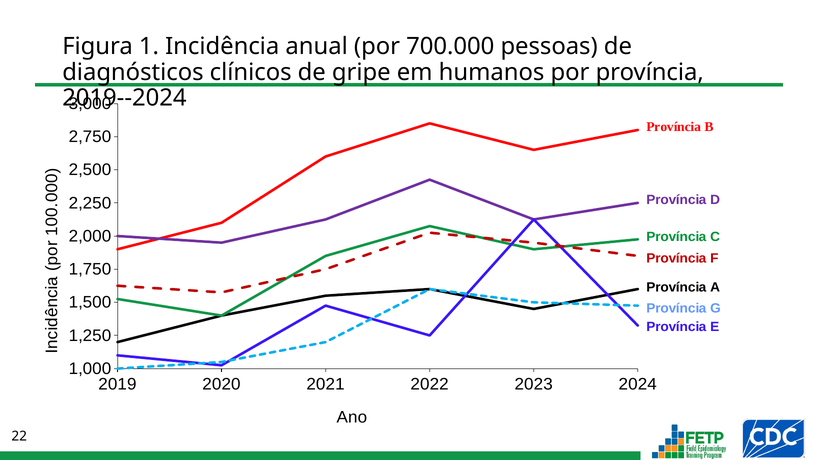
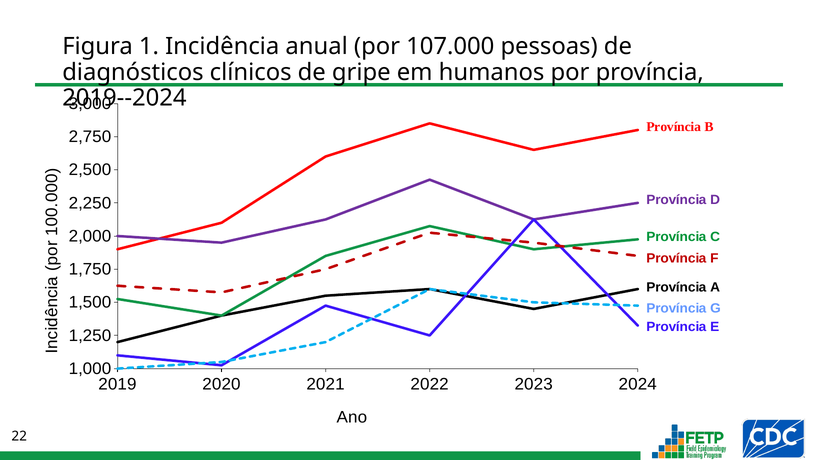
700.000: 700.000 -> 107.000 (450, 46)
